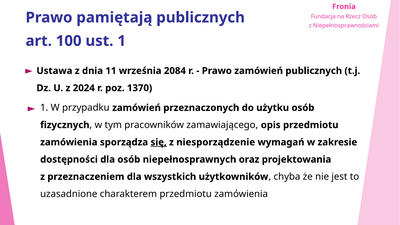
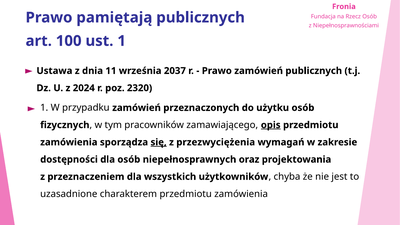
2084: 2084 -> 2037 (175, 71)
1370: 1370 -> 2320 (140, 88)
opis underline: none -> present (271, 125)
niesporządzenie: niesporządzenie -> przezwyciężenia (216, 142)
